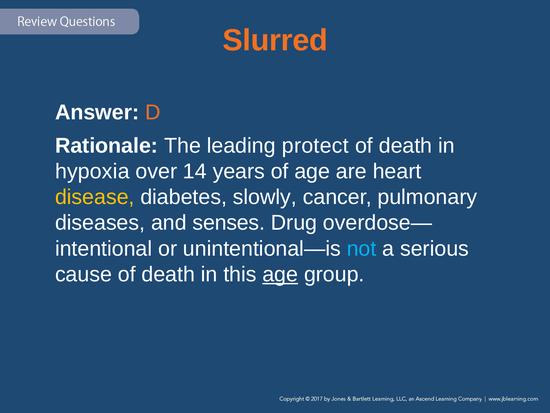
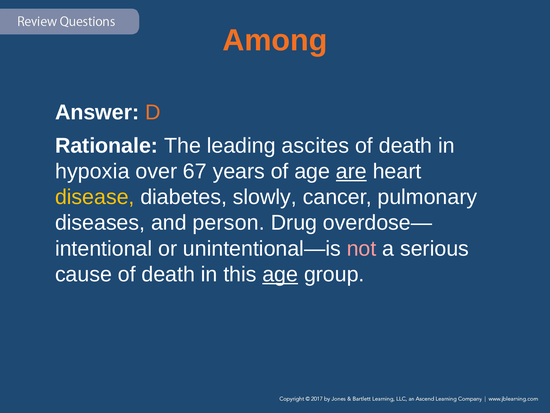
Slurred: Slurred -> Among (275, 40)
protect: protect -> ascites (315, 146)
14: 14 -> 67 (195, 171)
are underline: none -> present (351, 171)
senses: senses -> person (229, 223)
not colour: light blue -> pink (362, 248)
